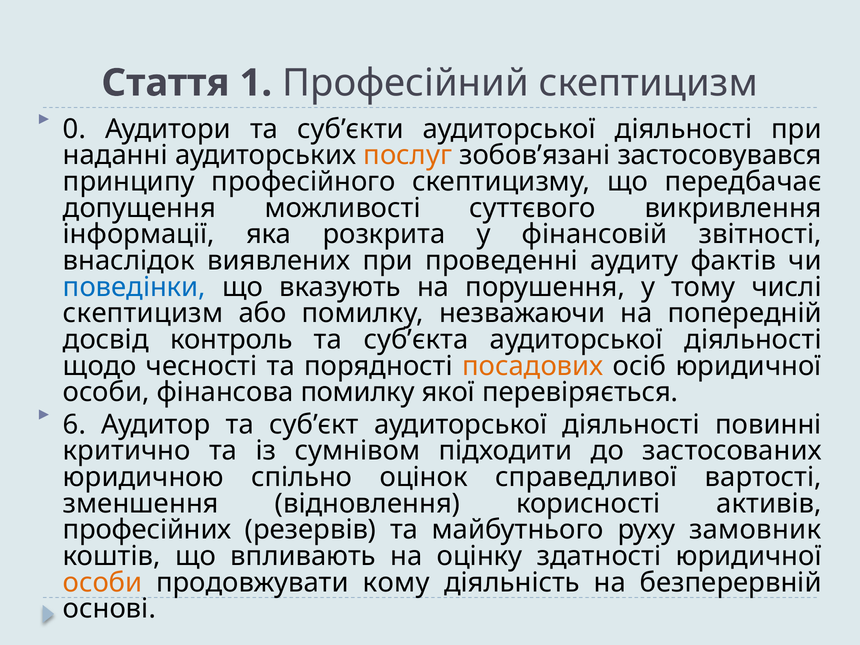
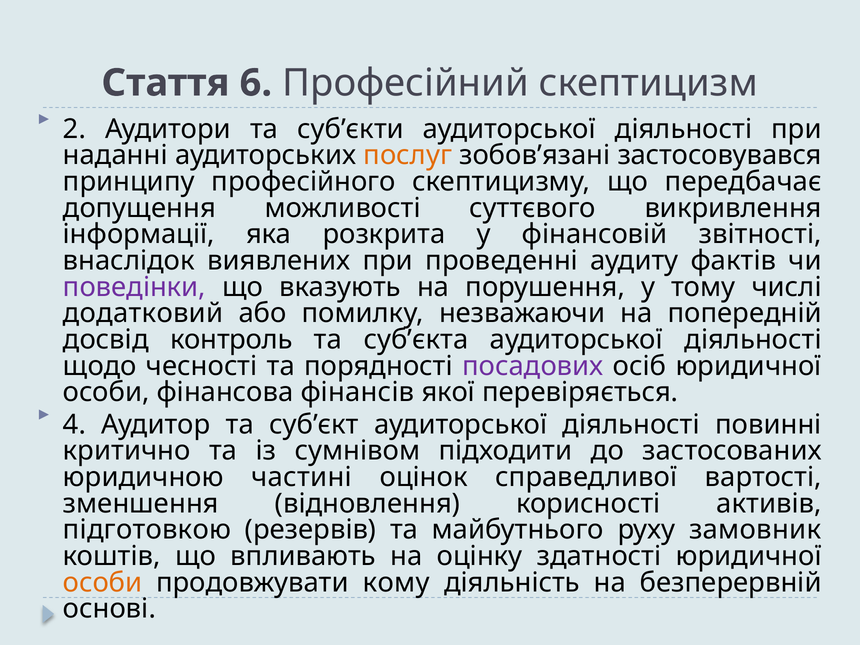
1: 1 -> 6 (256, 83)
0: 0 -> 2 (74, 129)
поведінки colour: blue -> purple (134, 287)
скептицизм: скептицизм -> додатковий (143, 313)
посадових colour: orange -> purple (533, 366)
фінансова помилку: помилку -> фінансів (357, 392)
6: 6 -> 4 (74, 424)
спільно: спільно -> частині (302, 477)
професійних: професійних -> підготовкою (147, 530)
